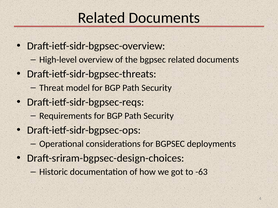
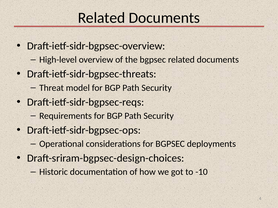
-63: -63 -> -10 (202, 172)
